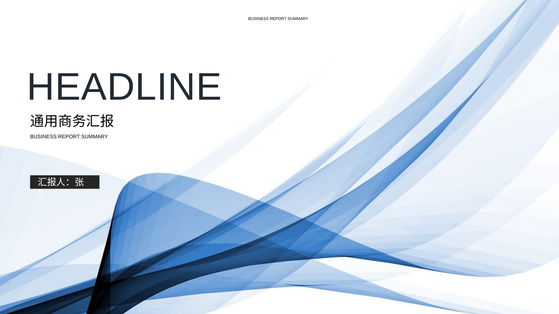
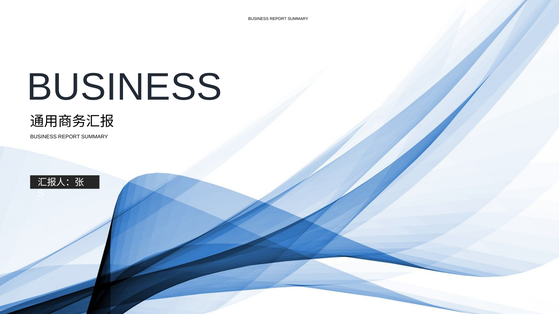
HEADLINE: HEADLINE -> BUSINESS (124, 87)
